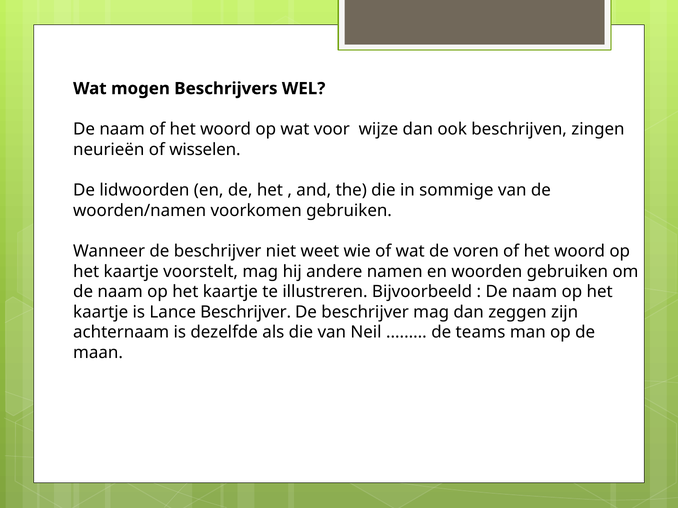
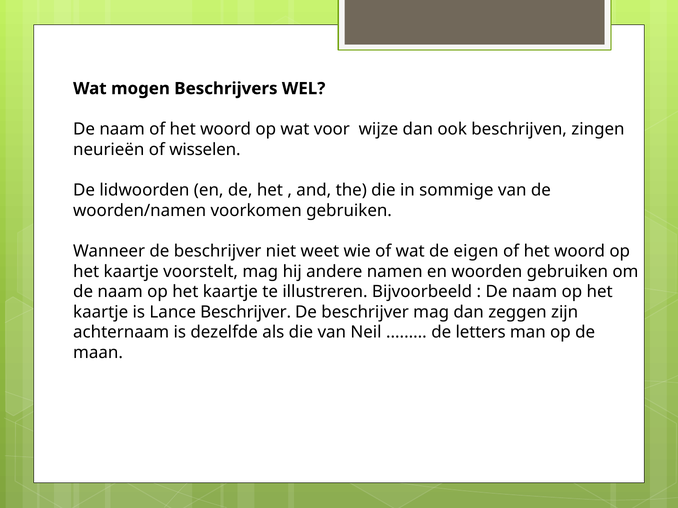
voren: voren -> eigen (476, 251)
teams: teams -> letters (481, 333)
